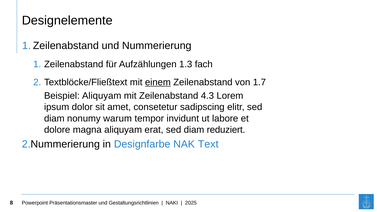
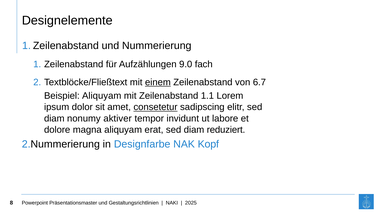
1.3: 1.3 -> 9.0 (186, 64)
1.7: 1.7 -> 6.7 (259, 82)
4.3: 4.3 -> 1.1 (207, 96)
consetetur underline: none -> present (155, 107)
warum: warum -> aktiver (118, 118)
Text: Text -> Kopf (208, 144)
